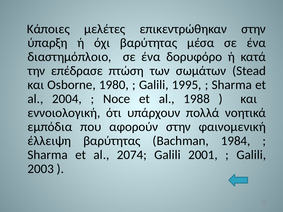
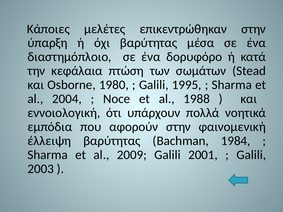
επέδρασε: επέδρασε -> κεφάλαια (77, 71)
2074: 2074 -> 2009 (132, 155)
